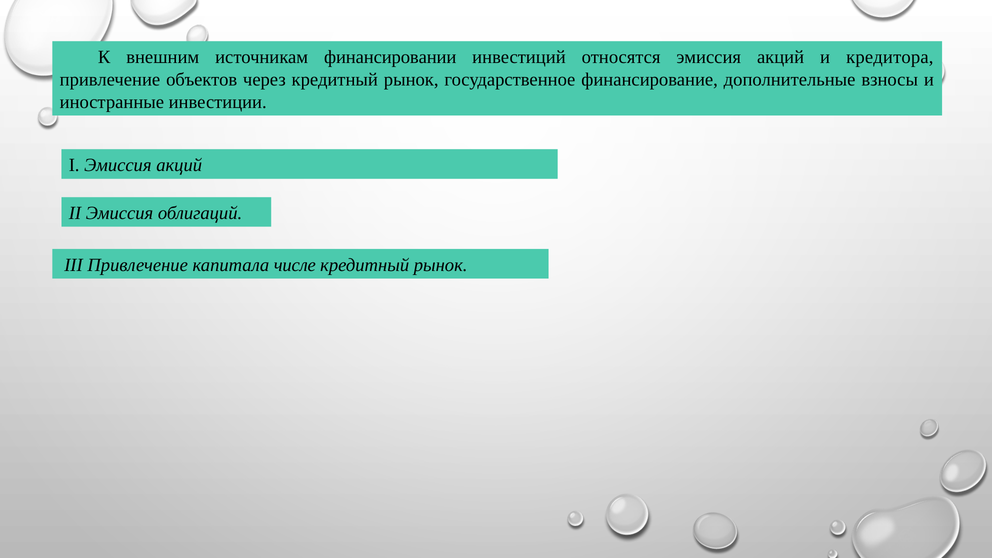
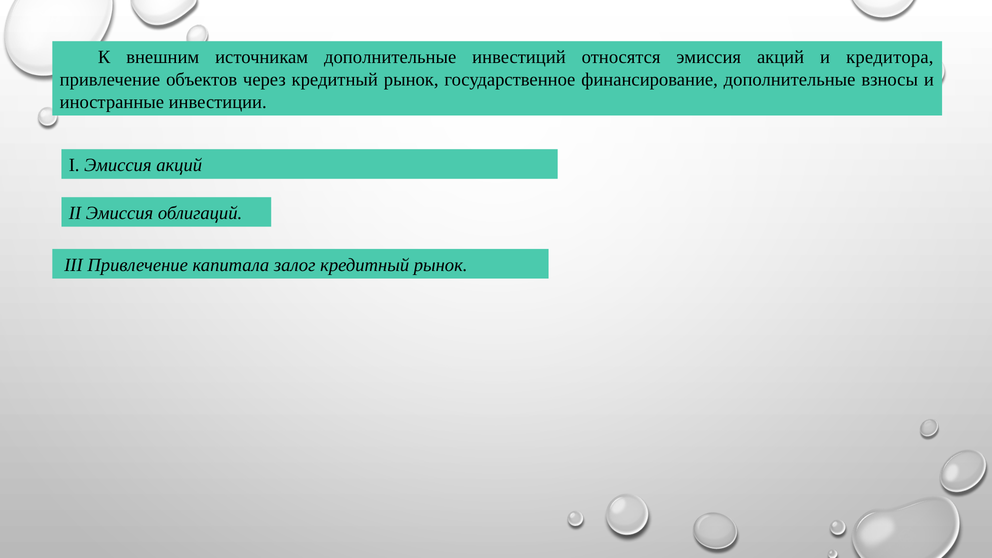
источникам финансировании: финансировании -> дополнительные (390, 57)
числе: числе -> залог (295, 265)
